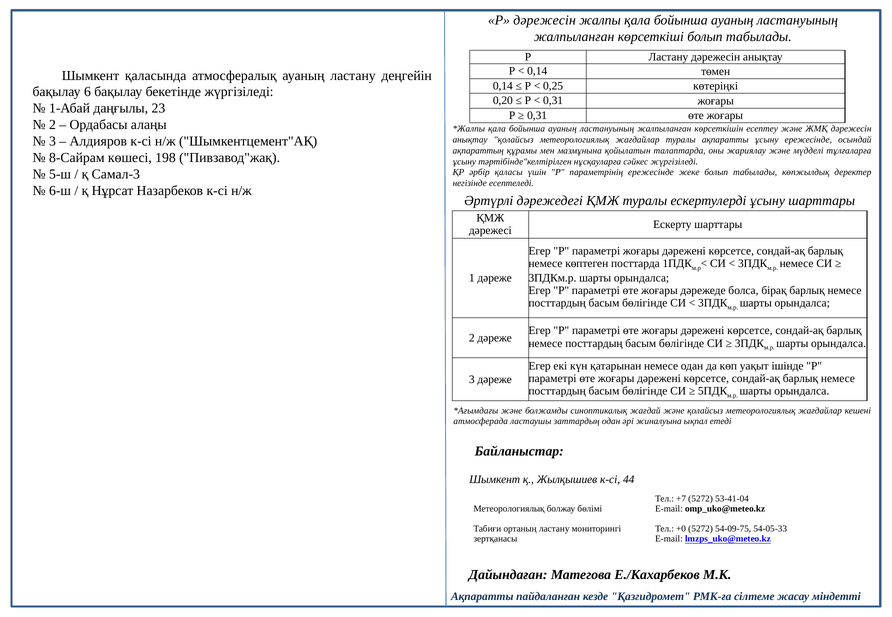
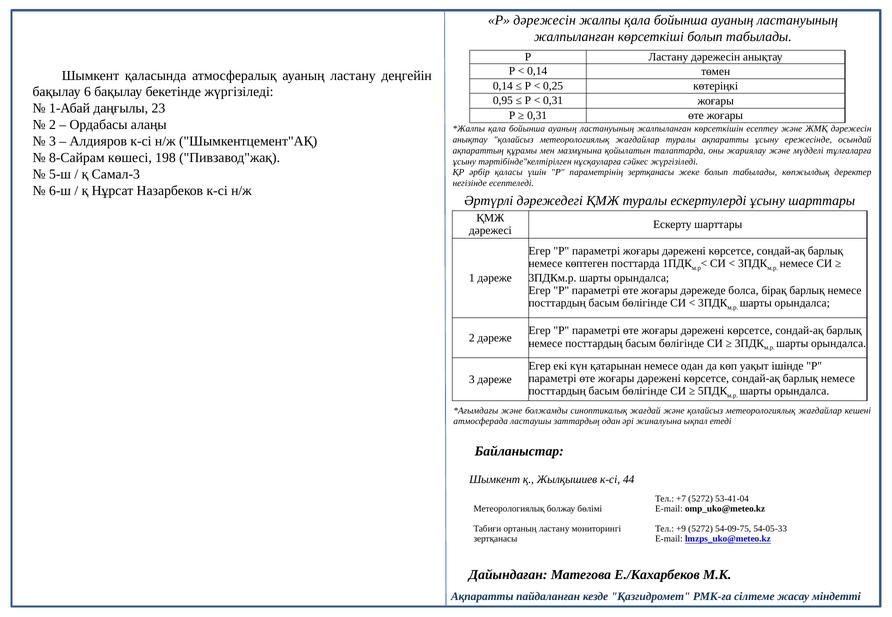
0,20: 0,20 -> 0,95 (503, 101)
параметрінің ережесінде: ережесінде -> зертқанасы (651, 173)
+0: +0 -> +9 (681, 529)
